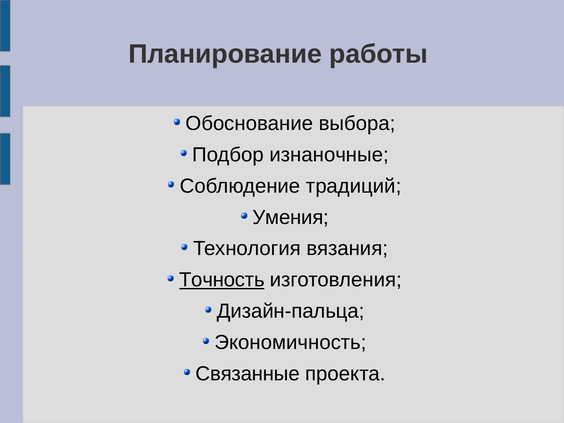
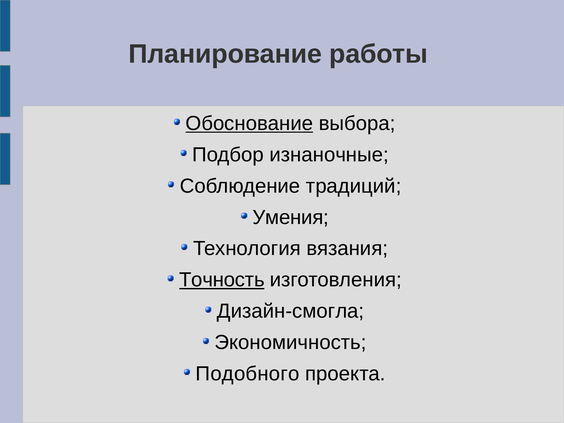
Обоснование underline: none -> present (249, 123)
Дизайн-пальца: Дизайн-пальца -> Дизайн-смогла (291, 311)
Связанные: Связанные -> Подобного (247, 374)
